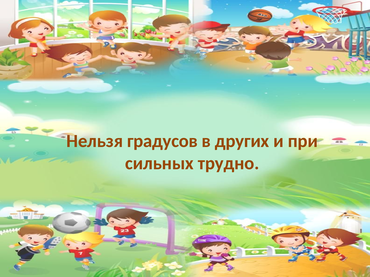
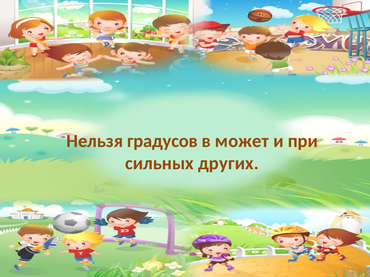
других: других -> может (242, 141)
трудно: трудно -> других (228, 164)
